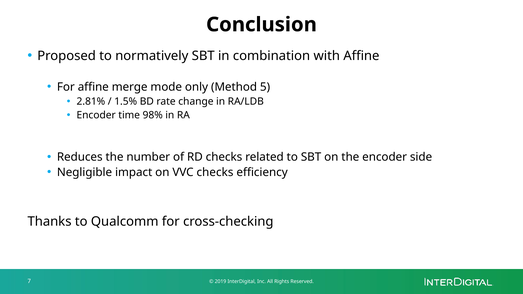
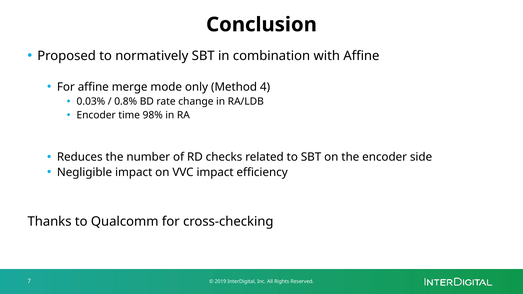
5: 5 -> 4 (265, 87)
2.81%: 2.81% -> 0.03% (91, 102)
1.5%: 1.5% -> 0.8% (126, 102)
VVC checks: checks -> impact (215, 172)
